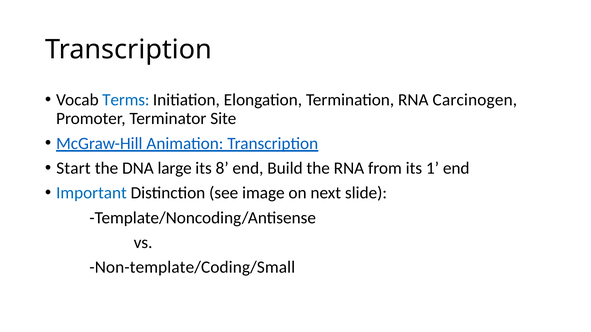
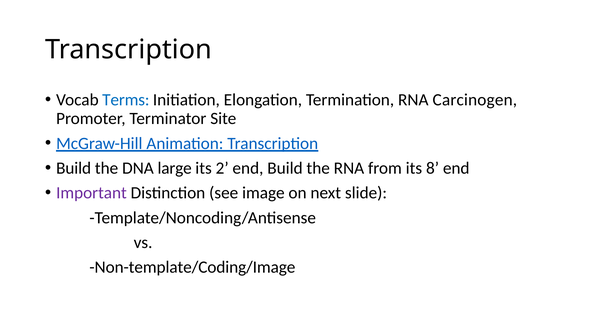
Start: Start -> Build (74, 168)
8: 8 -> 2 (222, 168)
1: 1 -> 8 (433, 168)
Important colour: blue -> purple (91, 193)
Non-template/Coding/Small: Non-template/Coding/Small -> Non-template/Coding/Image (192, 268)
